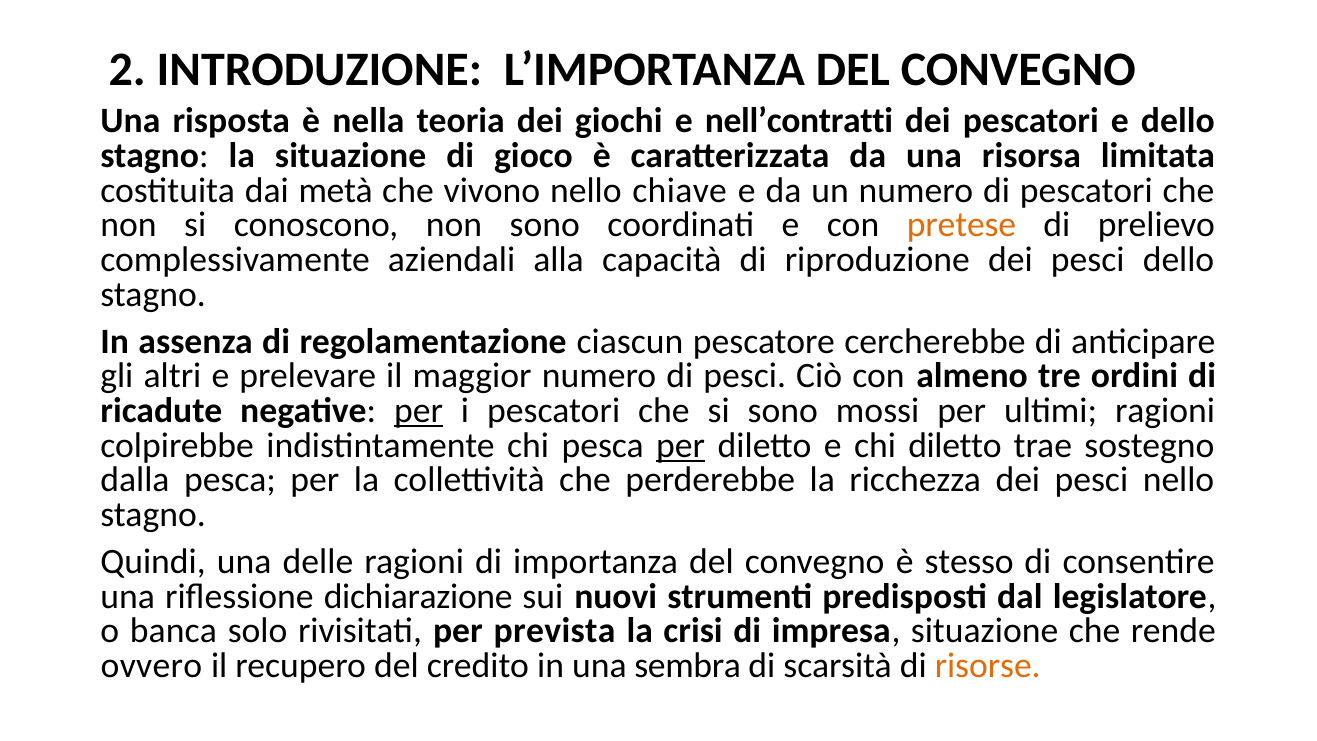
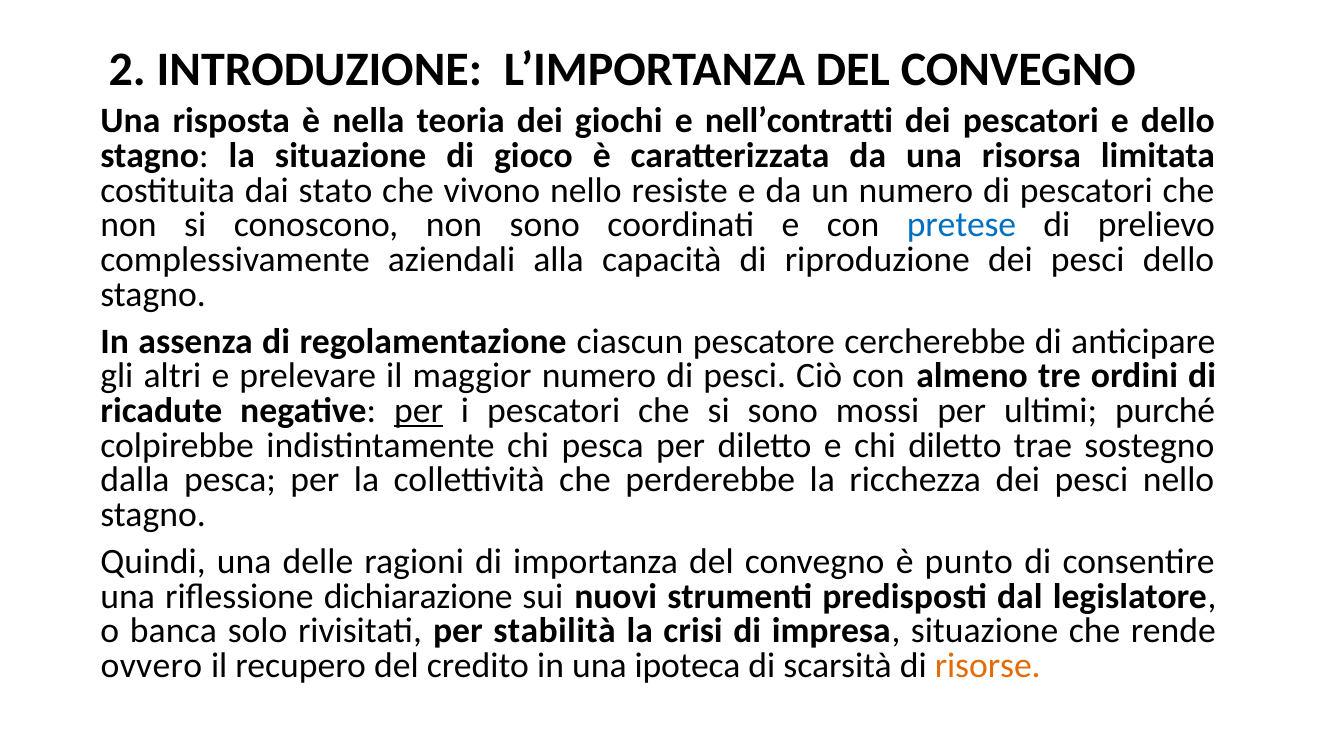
metà: metà -> stato (336, 190)
chiave: chiave -> resiste (680, 190)
pretese colour: orange -> blue (961, 225)
ultimi ragioni: ragioni -> purché (1165, 411)
per underline: present -> none (681, 445)
stesso: stesso -> punto (969, 561)
prevista: prevista -> stabilità (555, 631)
sembra: sembra -> ipoteca (688, 665)
